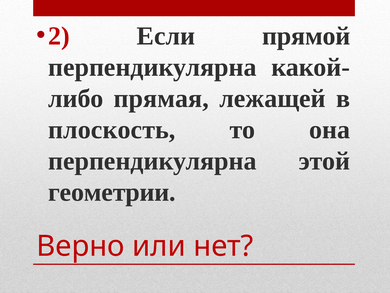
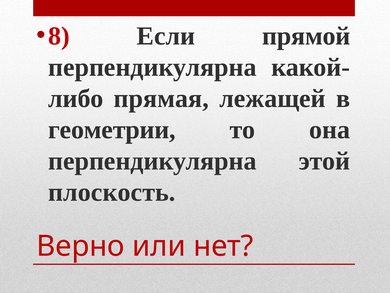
2: 2 -> 8 (59, 36)
плоскость: плоскость -> геометрии (112, 130)
геометрии: геометрии -> плоскость (112, 192)
